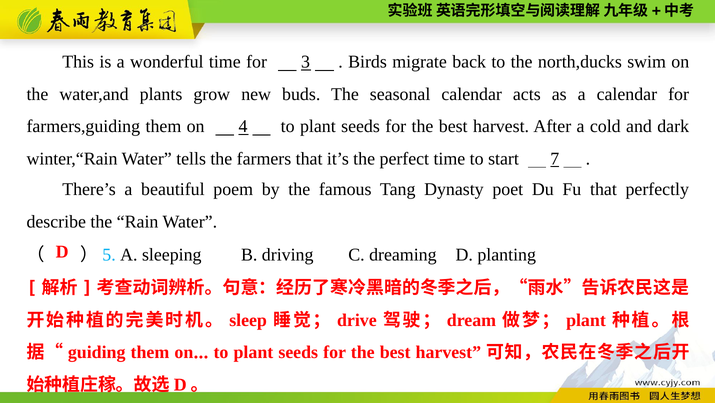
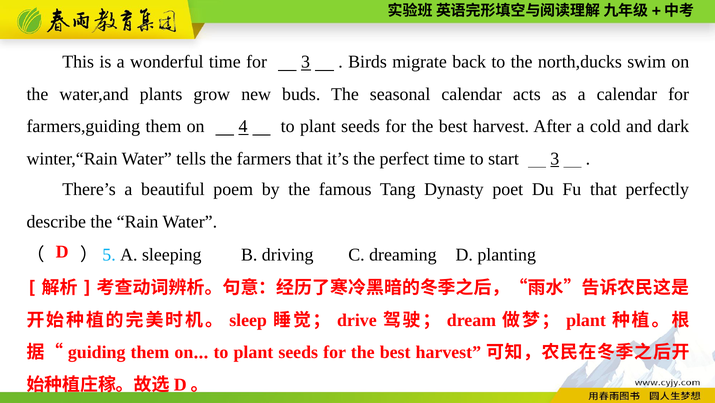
start 7: 7 -> 3 (555, 158)
